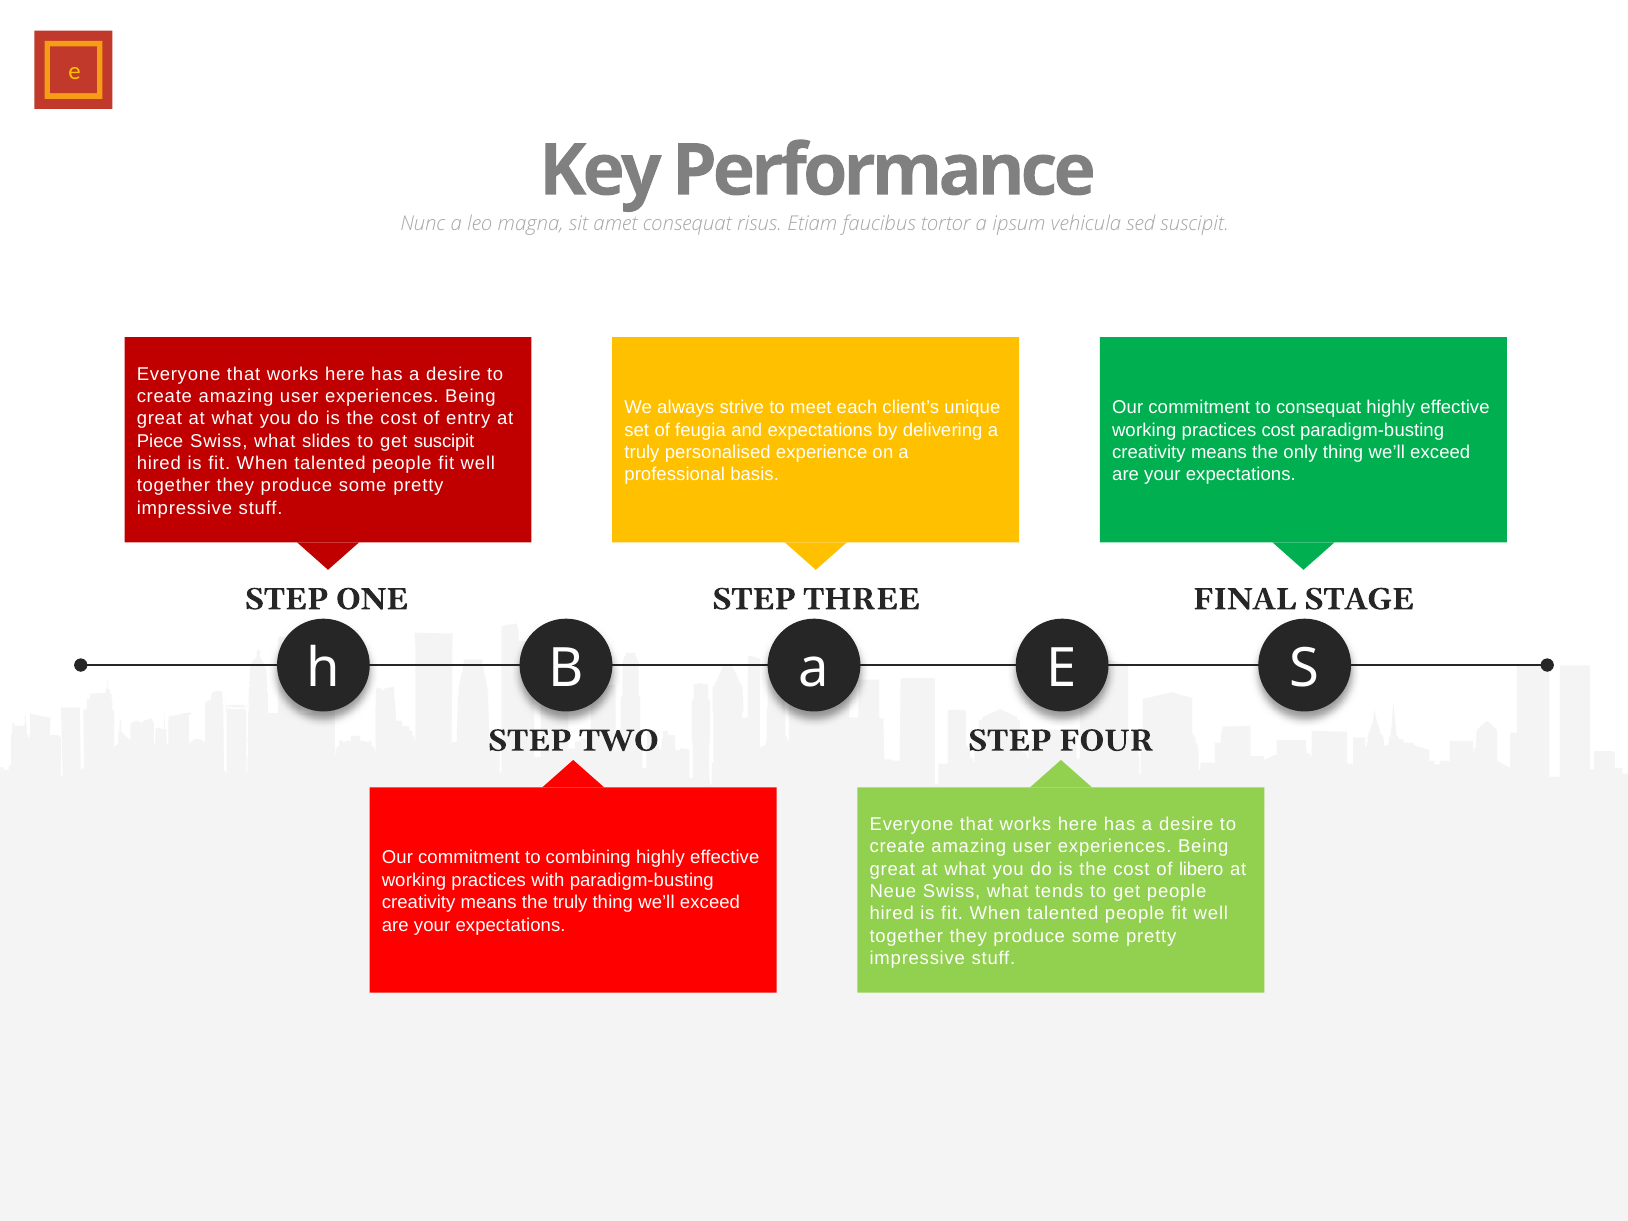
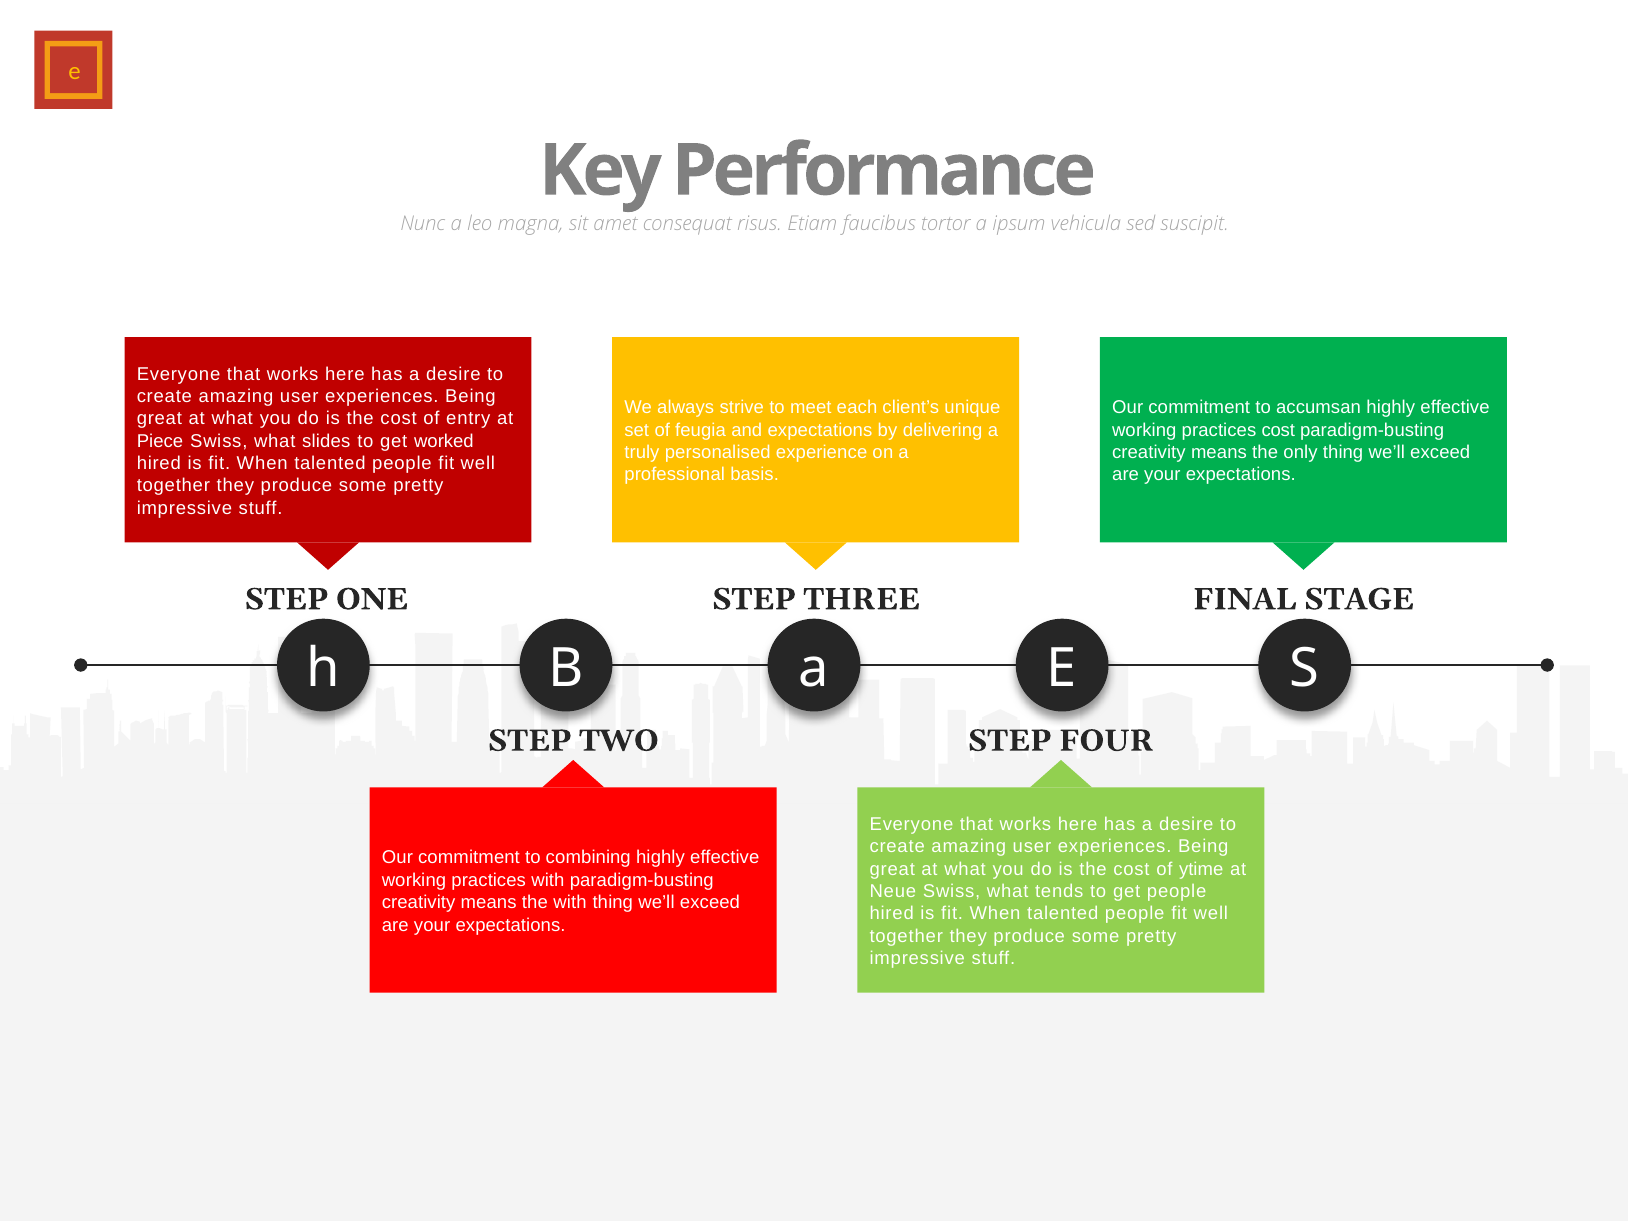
to consequat: consequat -> accumsan (1319, 408)
get suscipit: suscipit -> worked (444, 441)
libero: libero -> ytime (1201, 869)
the truly: truly -> with (570, 903)
